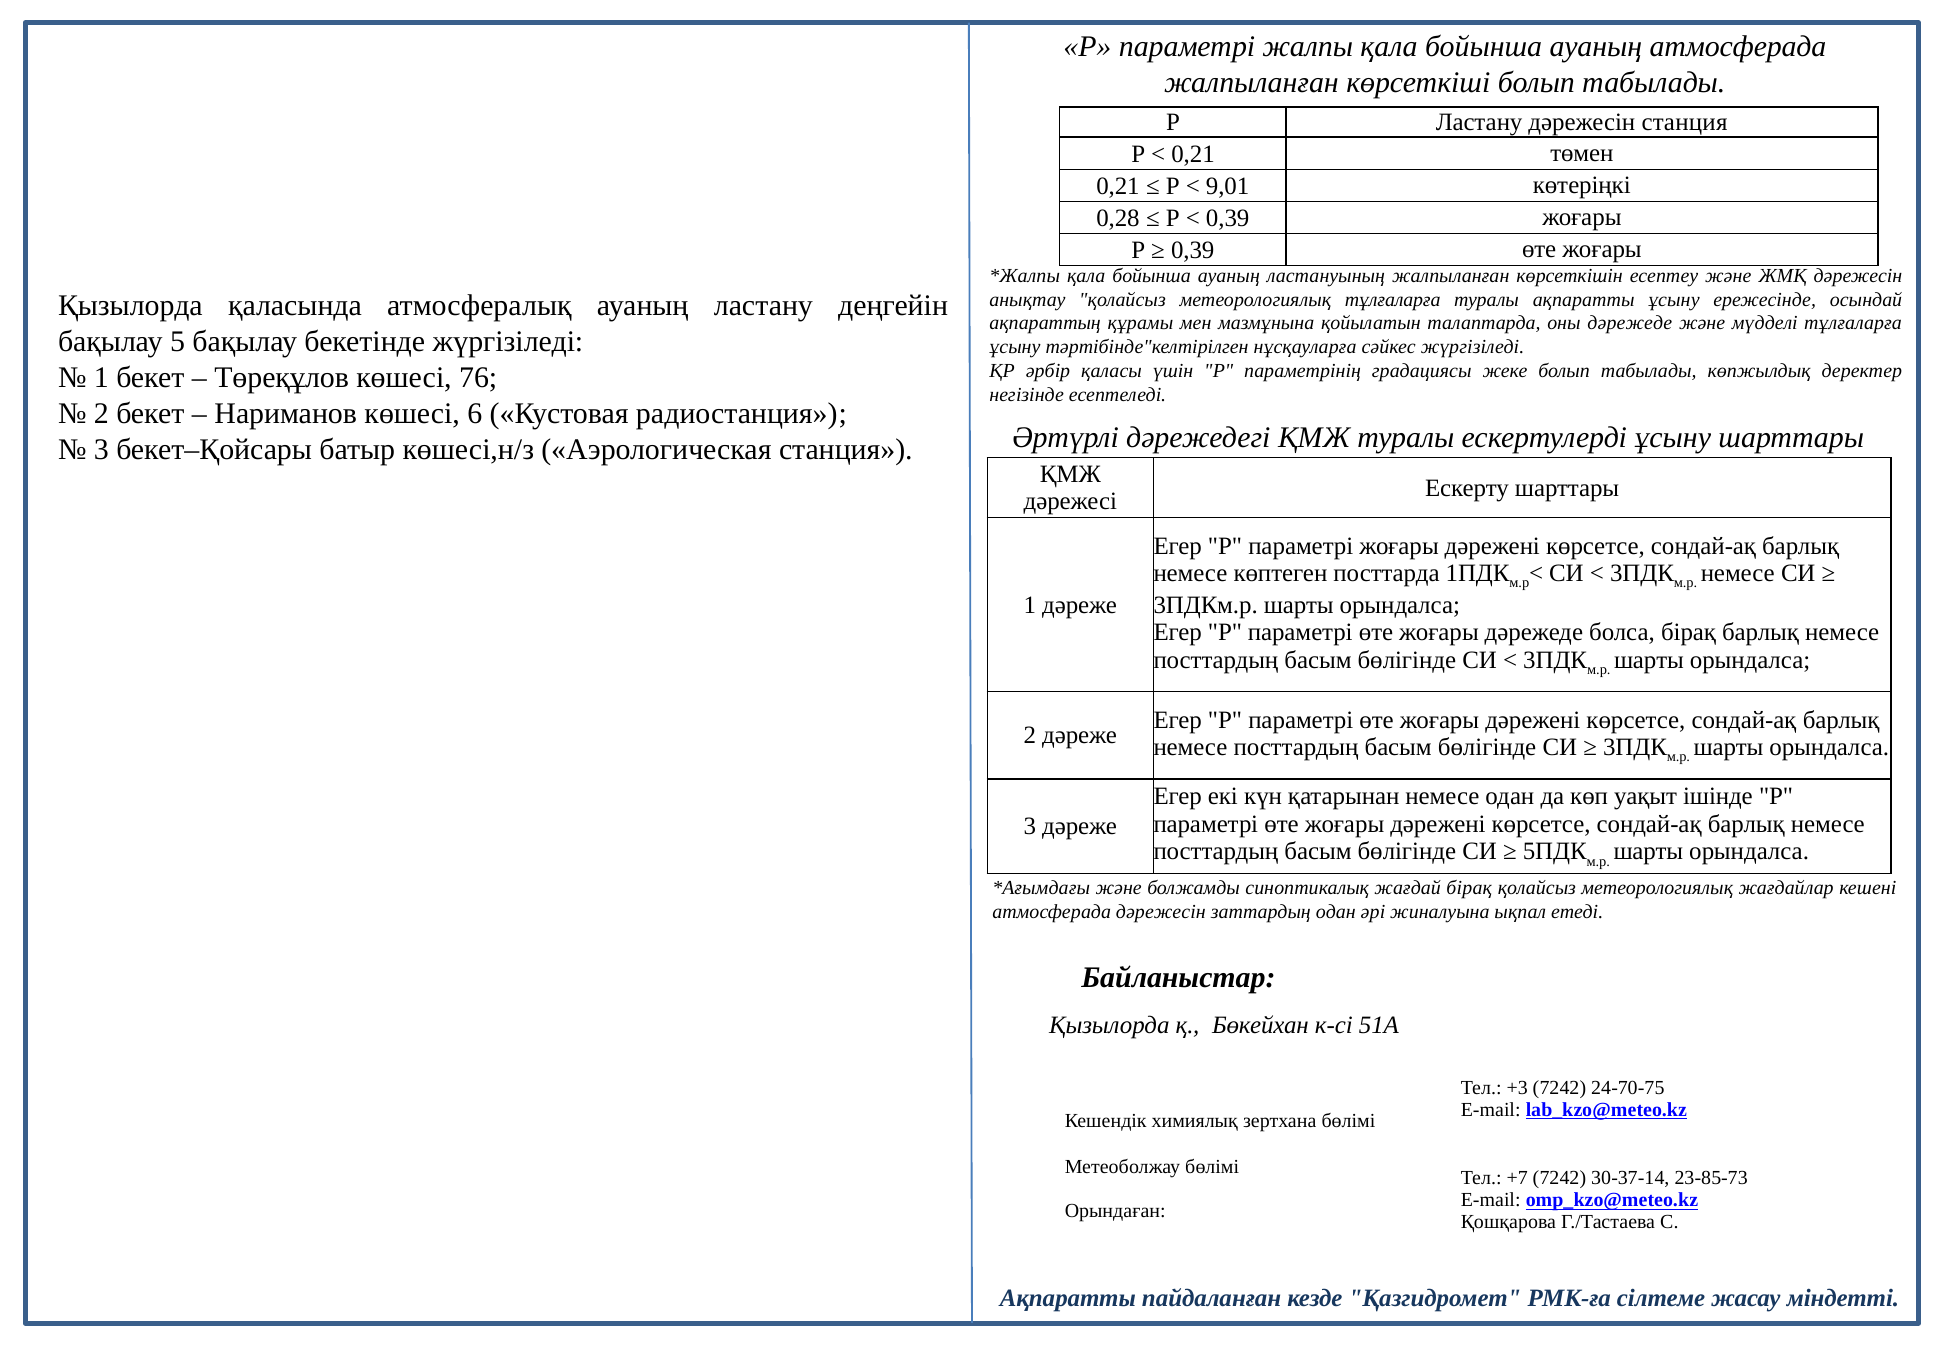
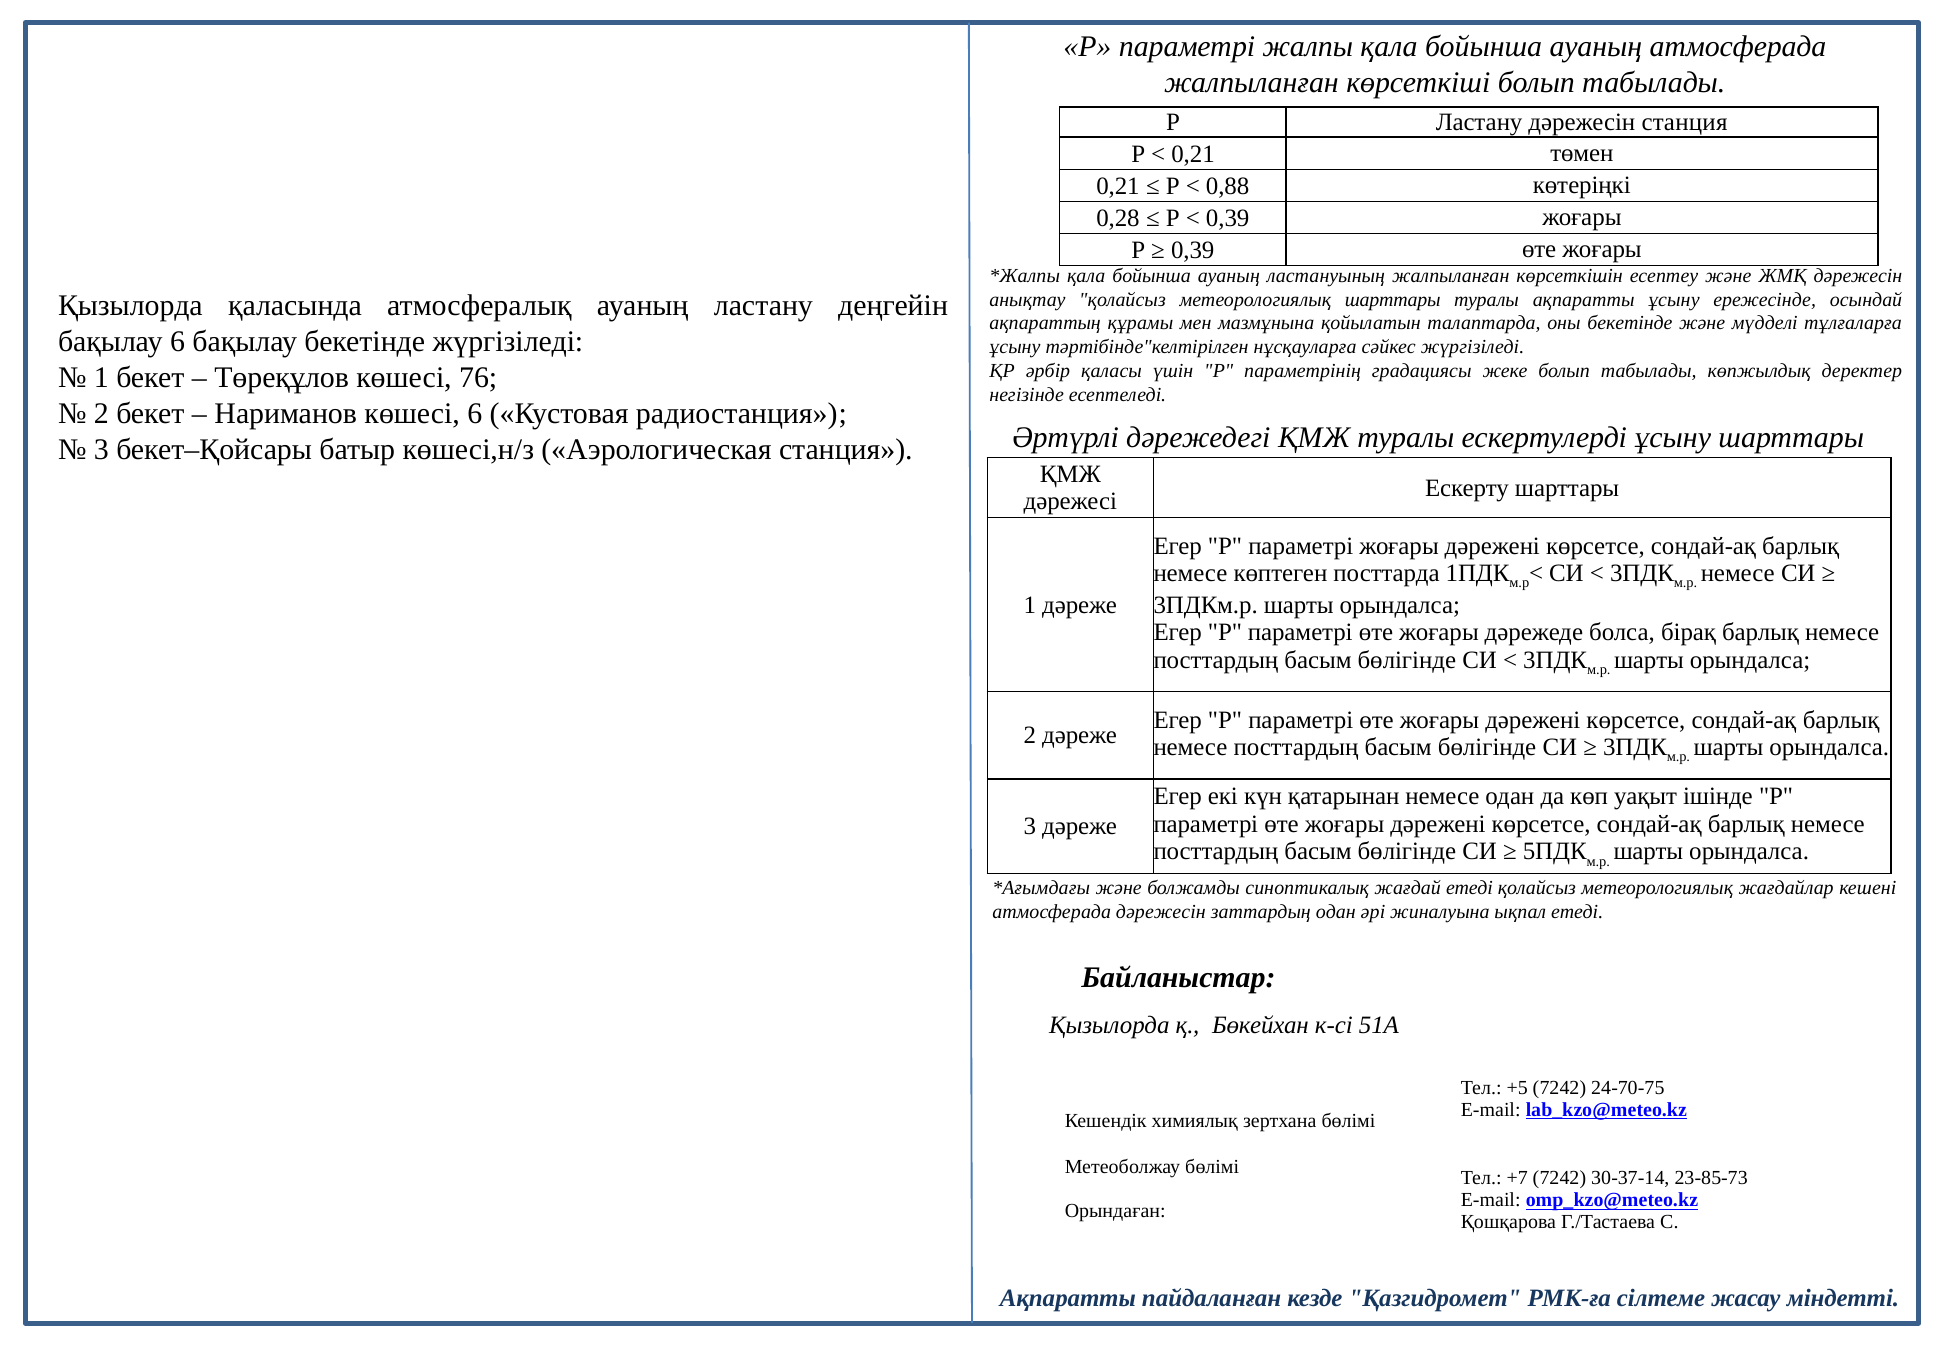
9,01: 9,01 -> 0,88 (1228, 186)
метеорологиялық тұлғаларға: тұлғаларға -> шарттары (1393, 299)
оны дәрежеде: дәрежеде -> бекетінде (1630, 323)
бақылау 5: 5 -> 6 (178, 342)
жағдай бірақ: бірақ -> етеді (1469, 888)
+3: +3 -> +5 (1517, 1087)
